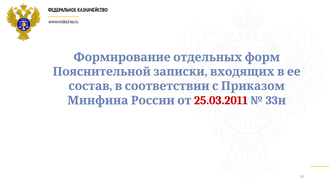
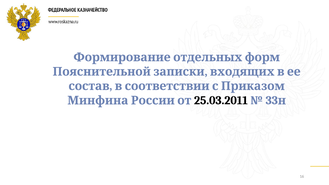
25.03.2011 colour: red -> black (221, 100)
